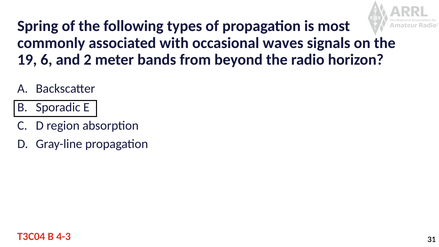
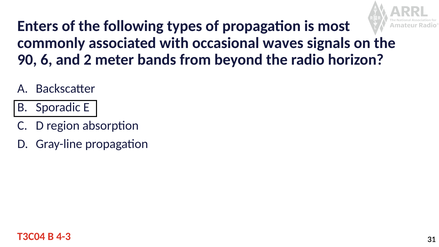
Spring: Spring -> Enters (38, 26)
19: 19 -> 90 (27, 60)
